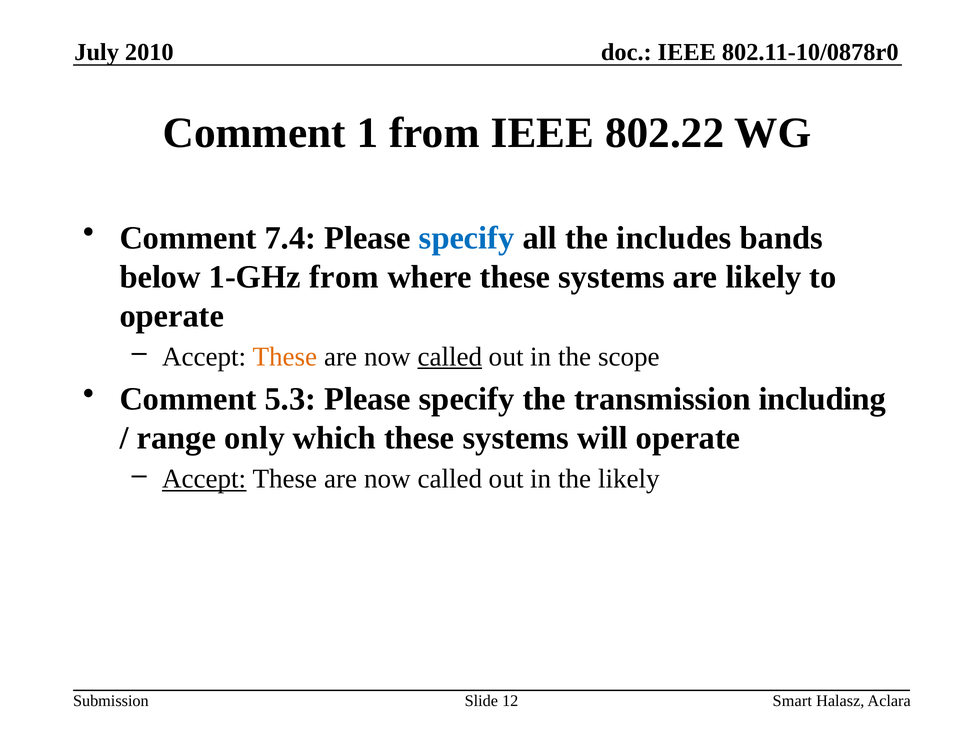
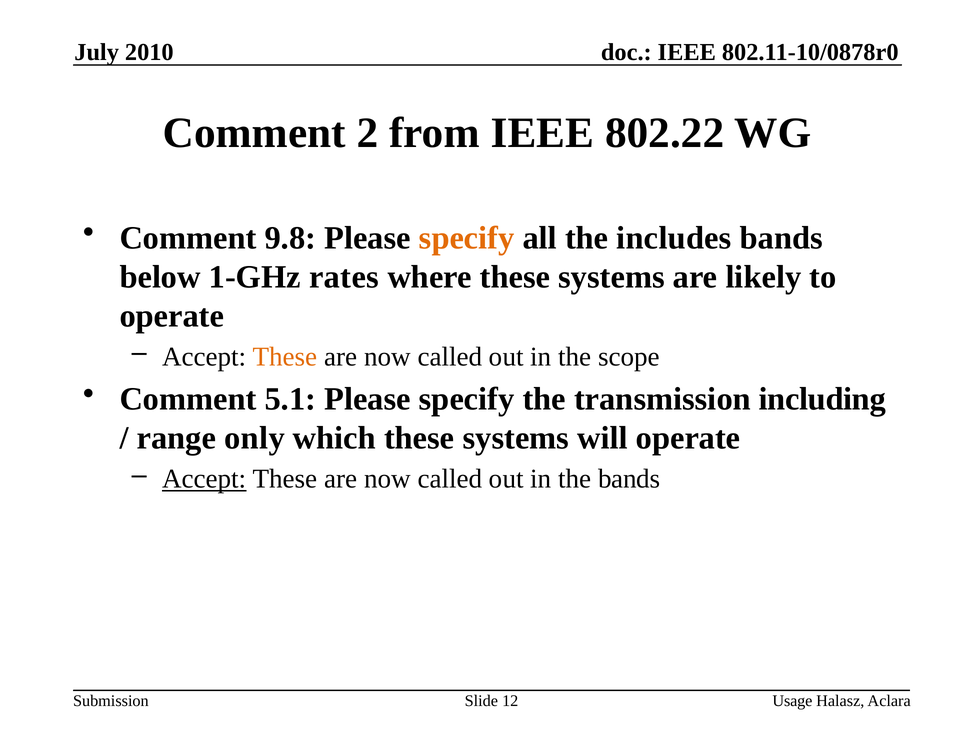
1: 1 -> 2 (367, 133)
7.4: 7.4 -> 9.8 (290, 238)
specify colour: blue -> orange (467, 238)
1-GHz from: from -> rates (344, 277)
called underline: present -> none (450, 357)
5.3: 5.3 -> 5.1 (290, 399)
the likely: likely -> bands (629, 479)
Smart: Smart -> Usage (792, 701)
